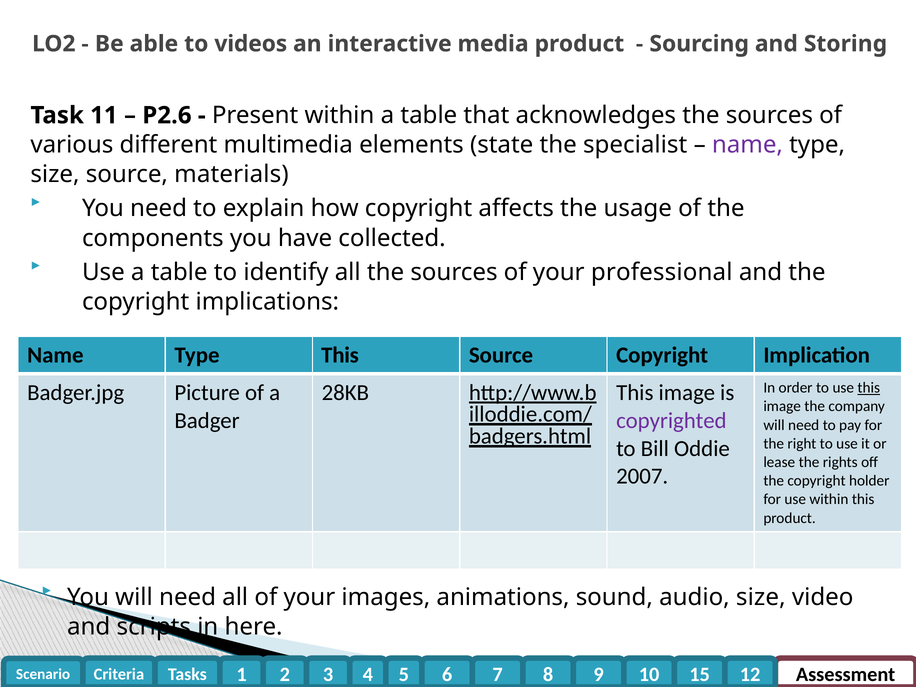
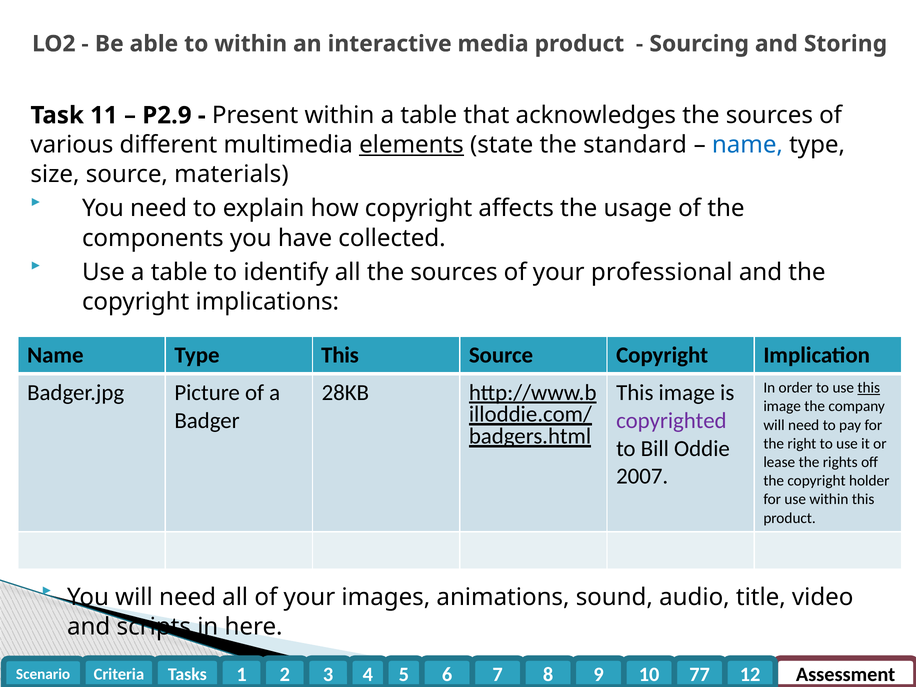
to videos: videos -> within (251, 44)
P2.6: P2.6 -> P2.9 (167, 115)
elements underline: none -> present (411, 145)
specialist: specialist -> standard (635, 145)
name colour: purple -> blue (747, 145)
audio size: size -> title (761, 597)
15: 15 -> 77 (700, 675)
